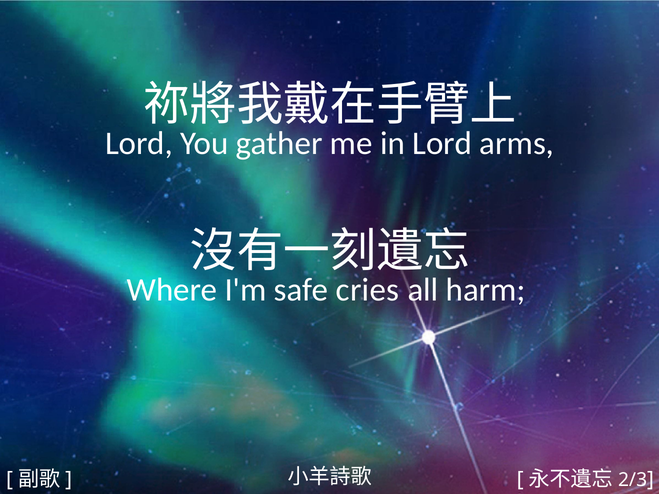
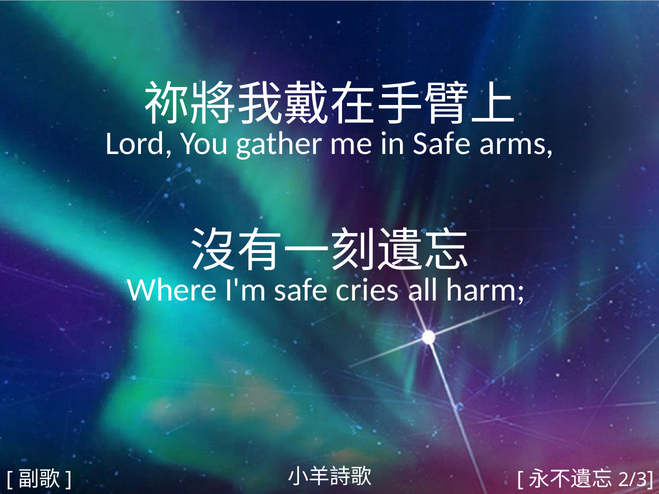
in Lord: Lord -> Safe (442, 143)
